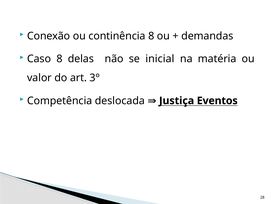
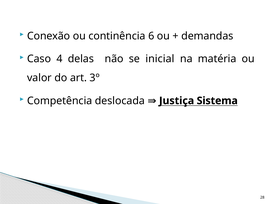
continência 8: 8 -> 6 (151, 36)
Caso 8: 8 -> 4 (59, 59)
Eventos: Eventos -> Sistema (217, 100)
